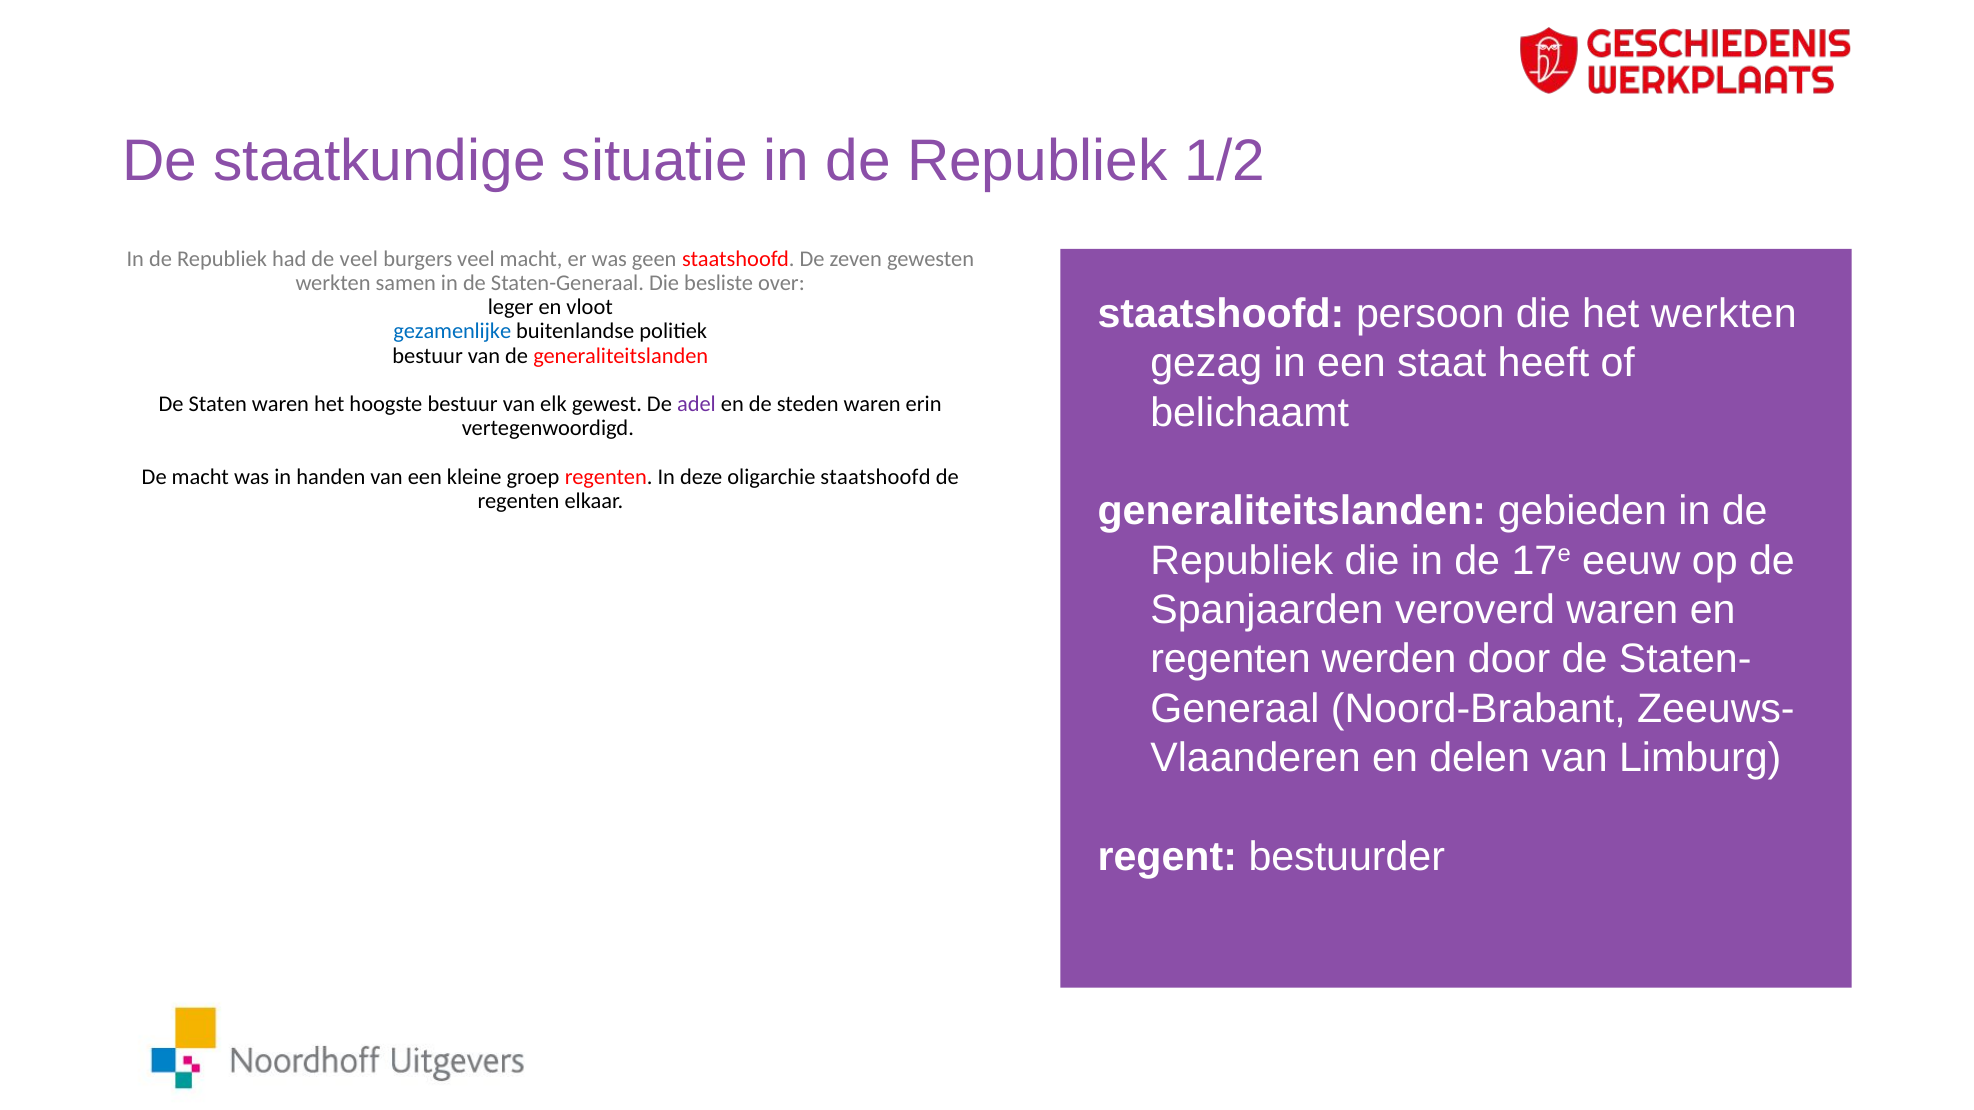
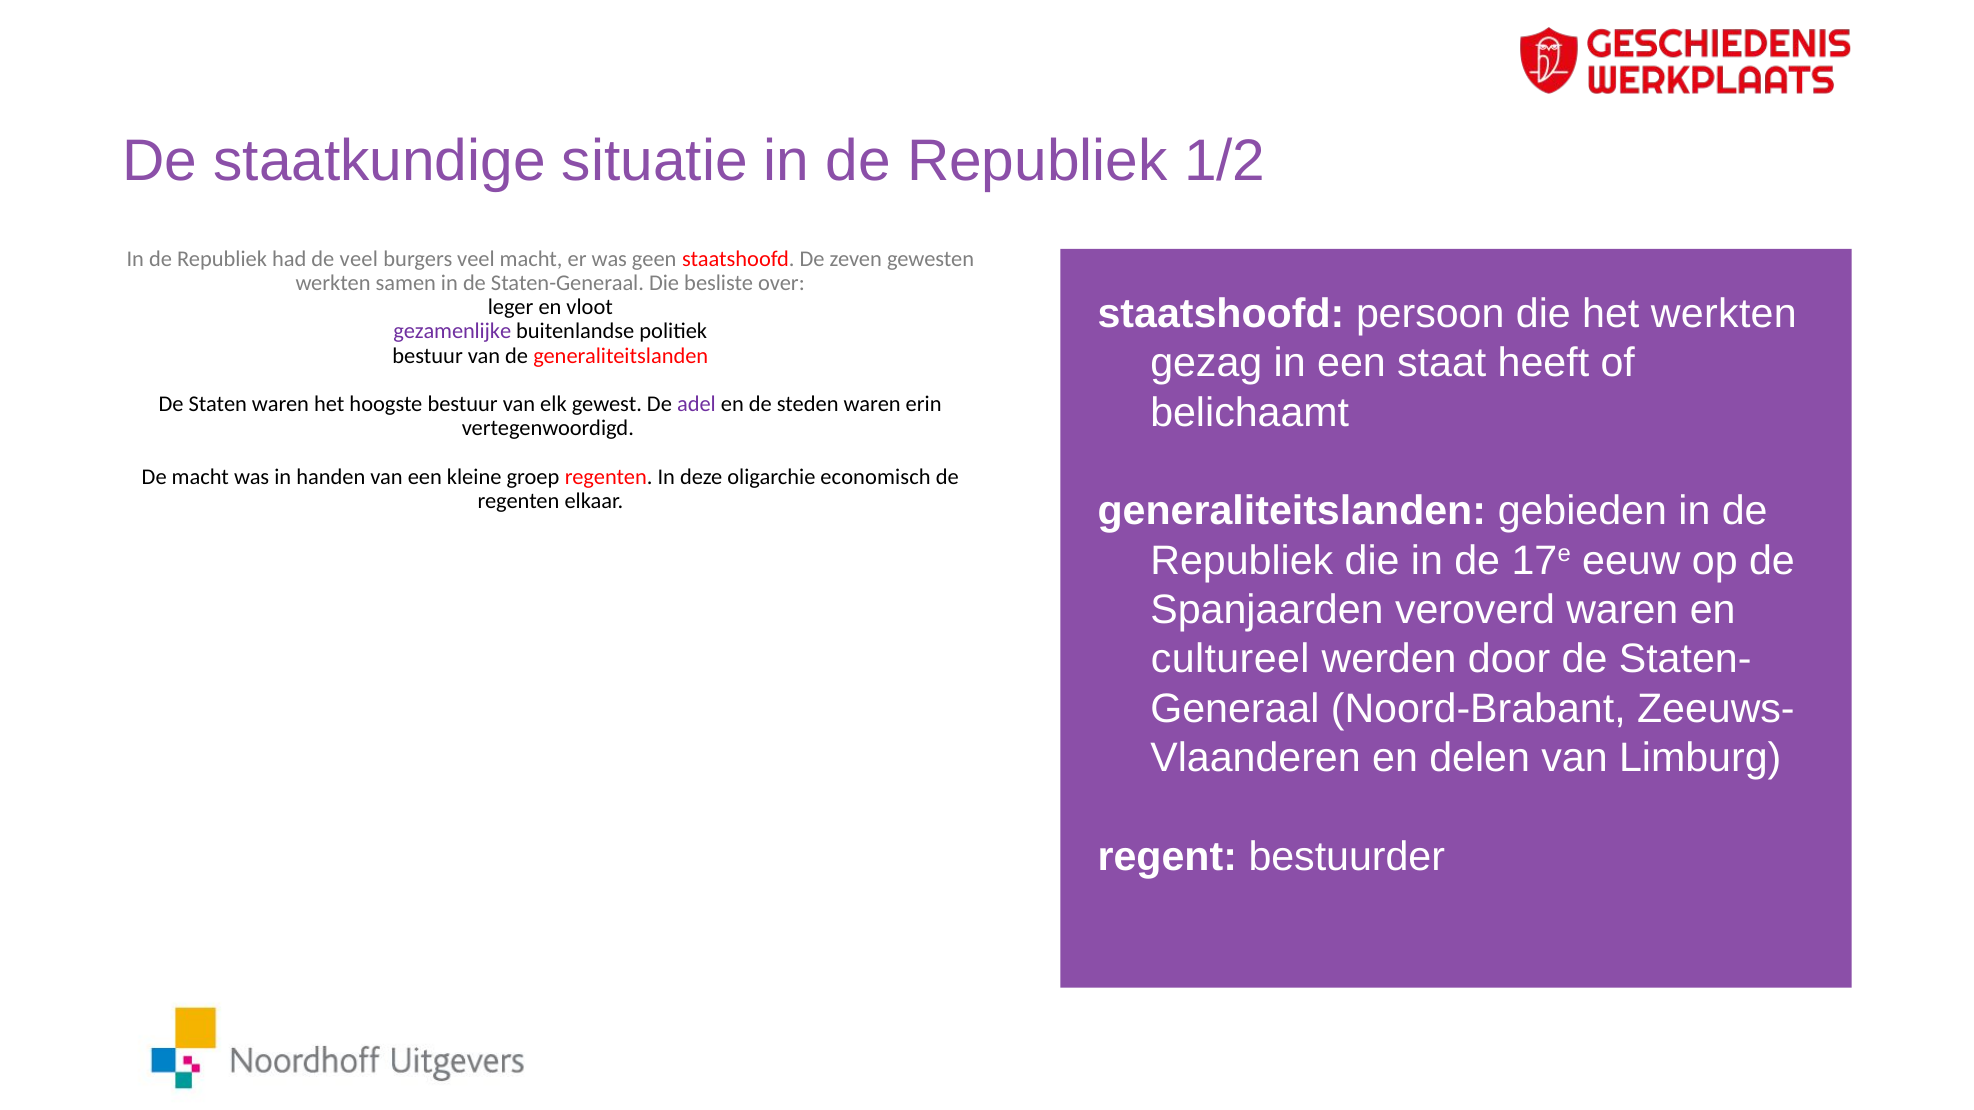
gezamenlijke colour: blue -> purple (452, 332)
oligarchie staatshoofd: staatshoofd -> economisch (876, 477)
regenten: regenten -> cultureel (1230, 660)
